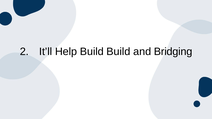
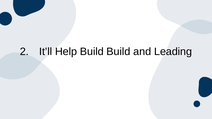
Bridging: Bridging -> Leading (173, 52)
